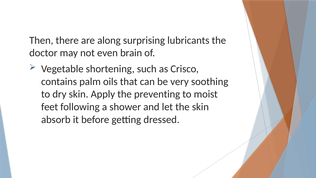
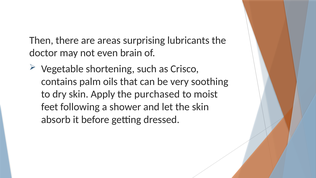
along: along -> areas (109, 40)
preventing: preventing -> purchased (157, 94)
